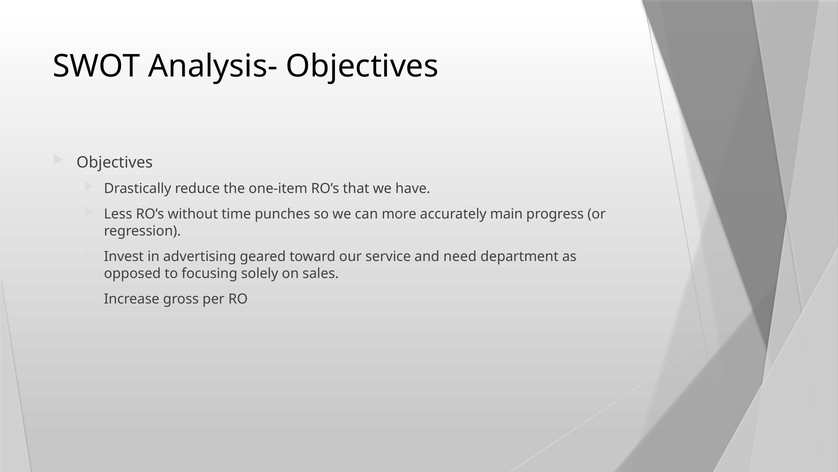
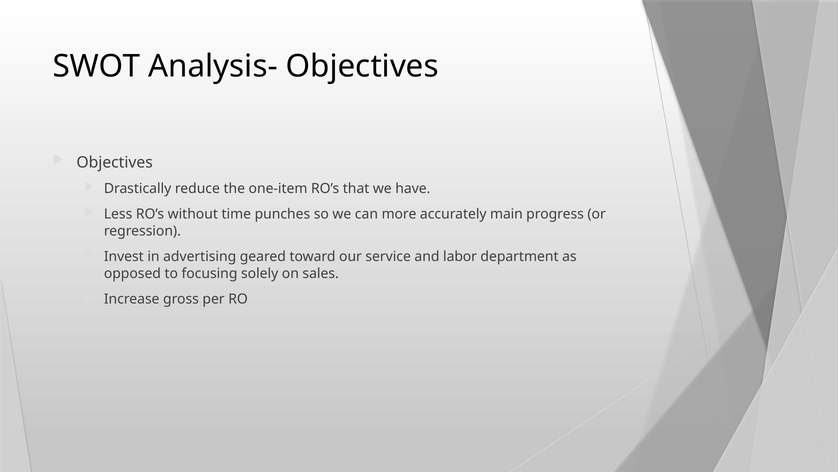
need: need -> labor (460, 256)
